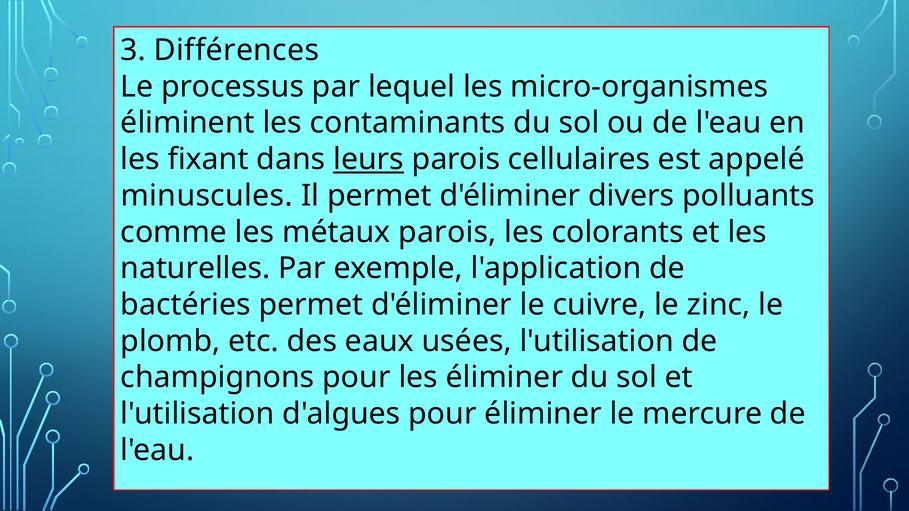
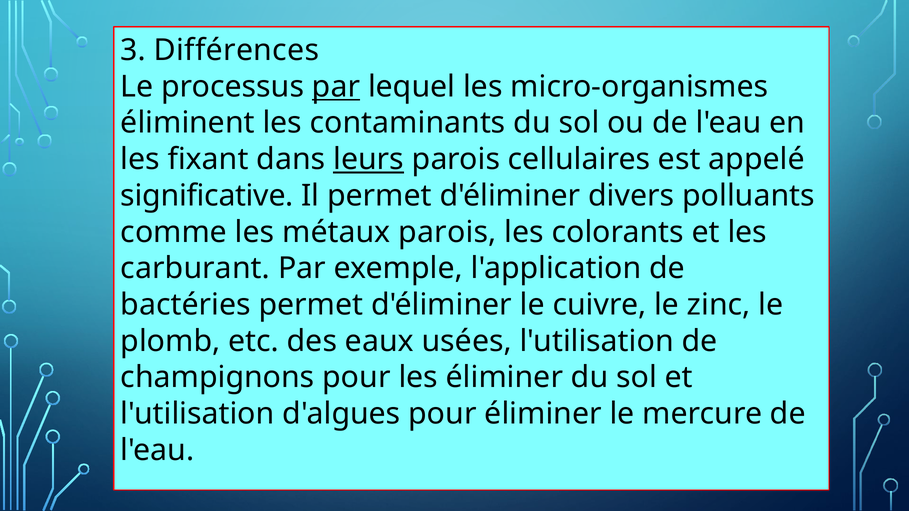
par underline: none -> present (336, 87)
minuscules: minuscules -> significative (207, 196)
naturelles: naturelles -> carburant (195, 269)
